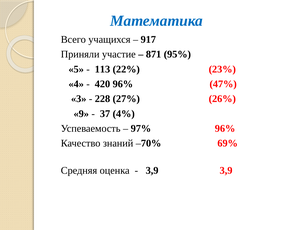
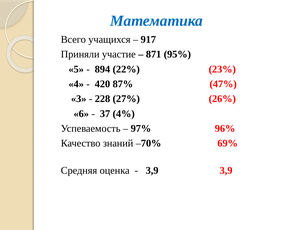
113: 113 -> 894 (102, 69)
420 96%: 96% -> 87% (123, 84)
9: 9 -> 6 (81, 113)
